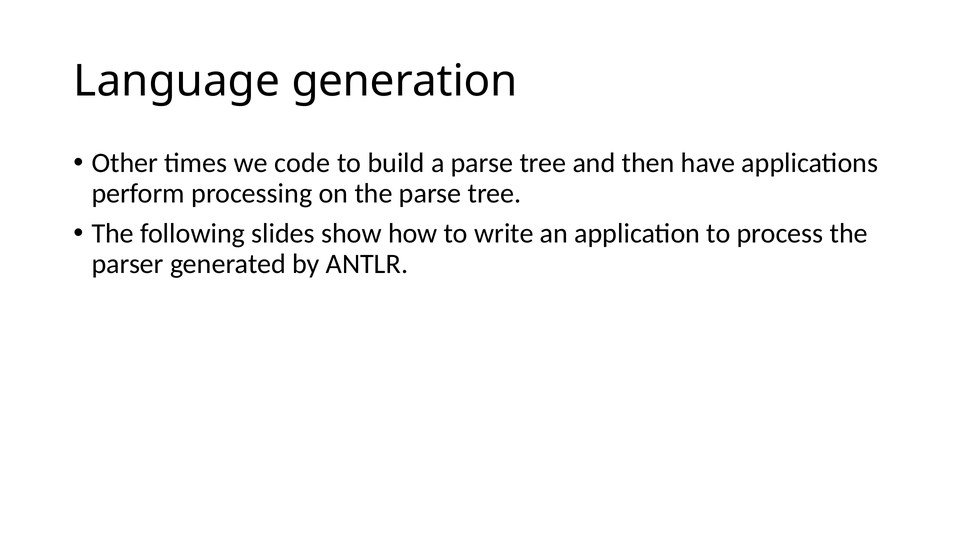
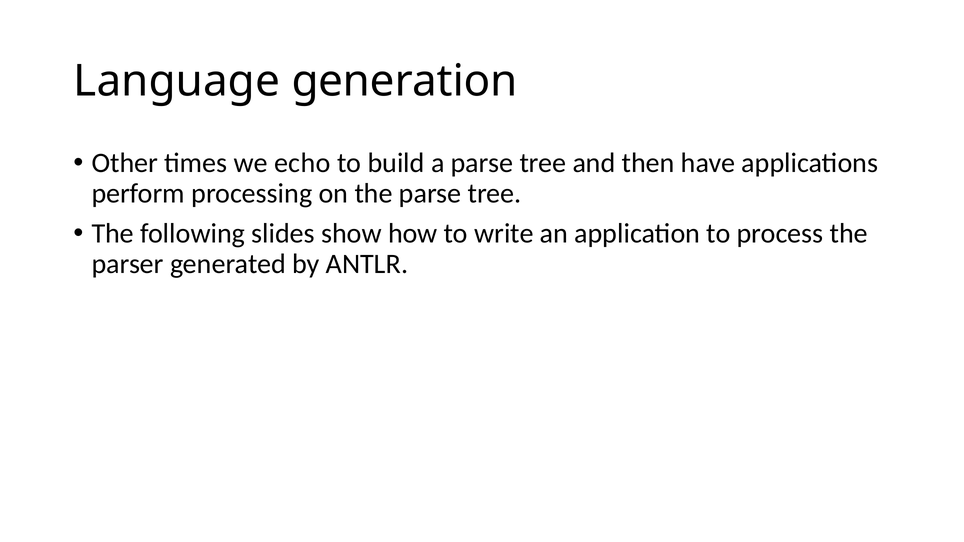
code: code -> echo (302, 163)
